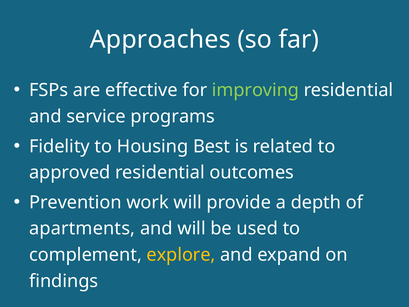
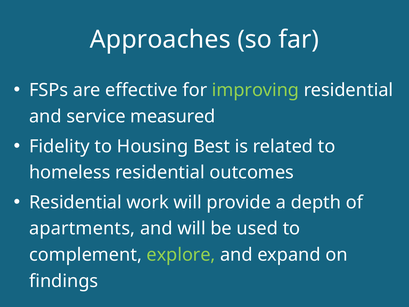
programs: programs -> measured (173, 116)
approved: approved -> homeless (70, 172)
Prevention: Prevention -> Residential (75, 202)
explore colour: yellow -> light green (181, 255)
